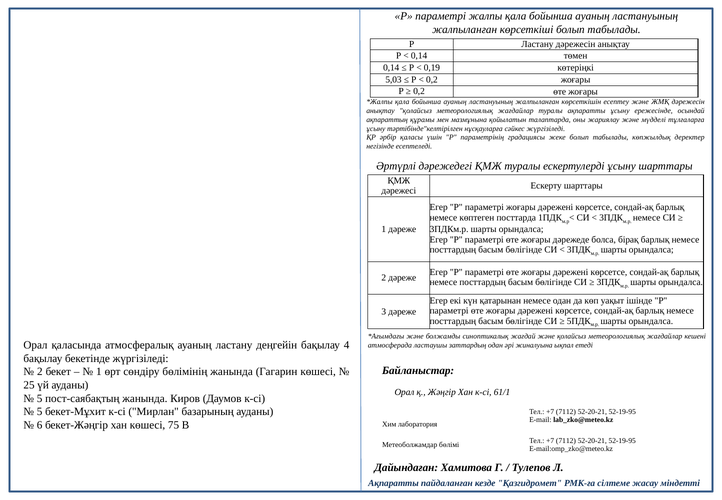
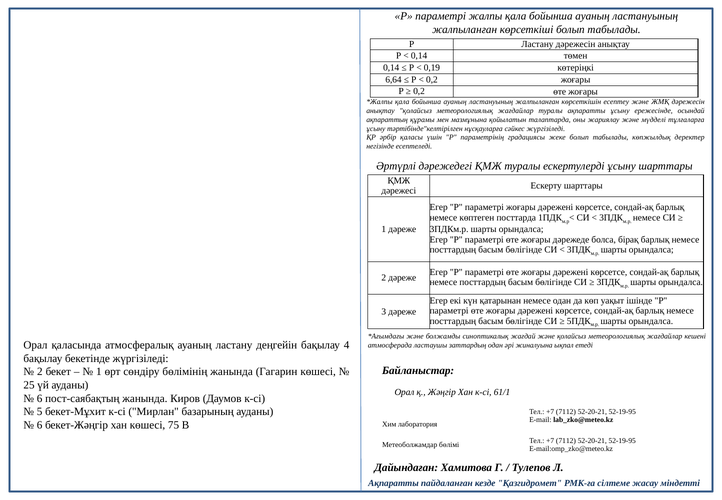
5,03: 5,03 -> 6,64 (394, 79)
5: 5 -> 6 (40, 398)
